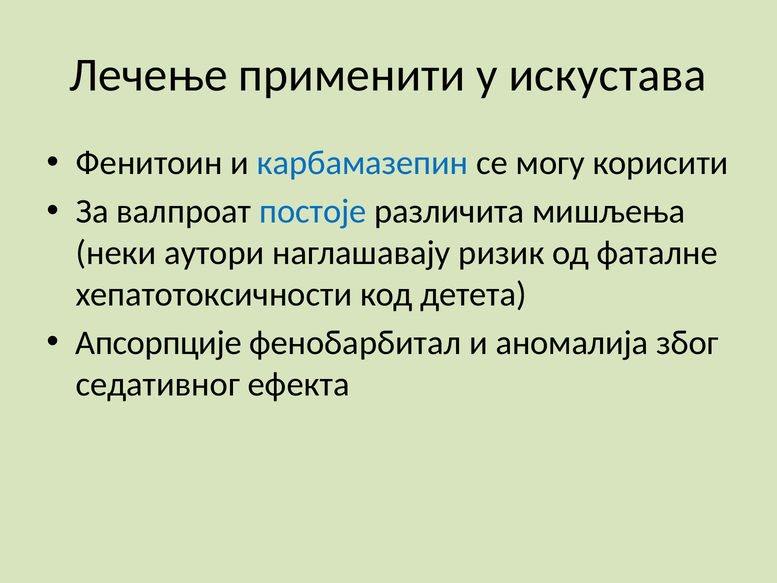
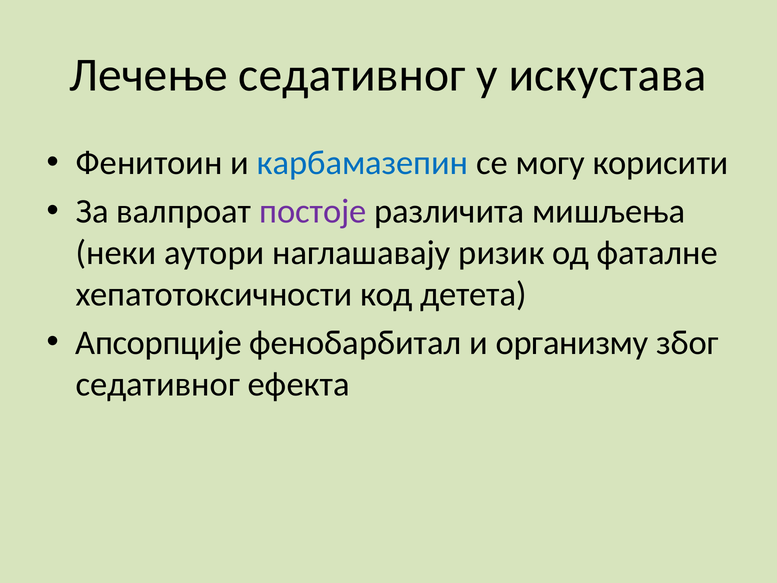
Лечење применити: применити -> седативног (352, 75)
постоје colour: blue -> purple (313, 211)
аномалија: аномалија -> организму (572, 343)
